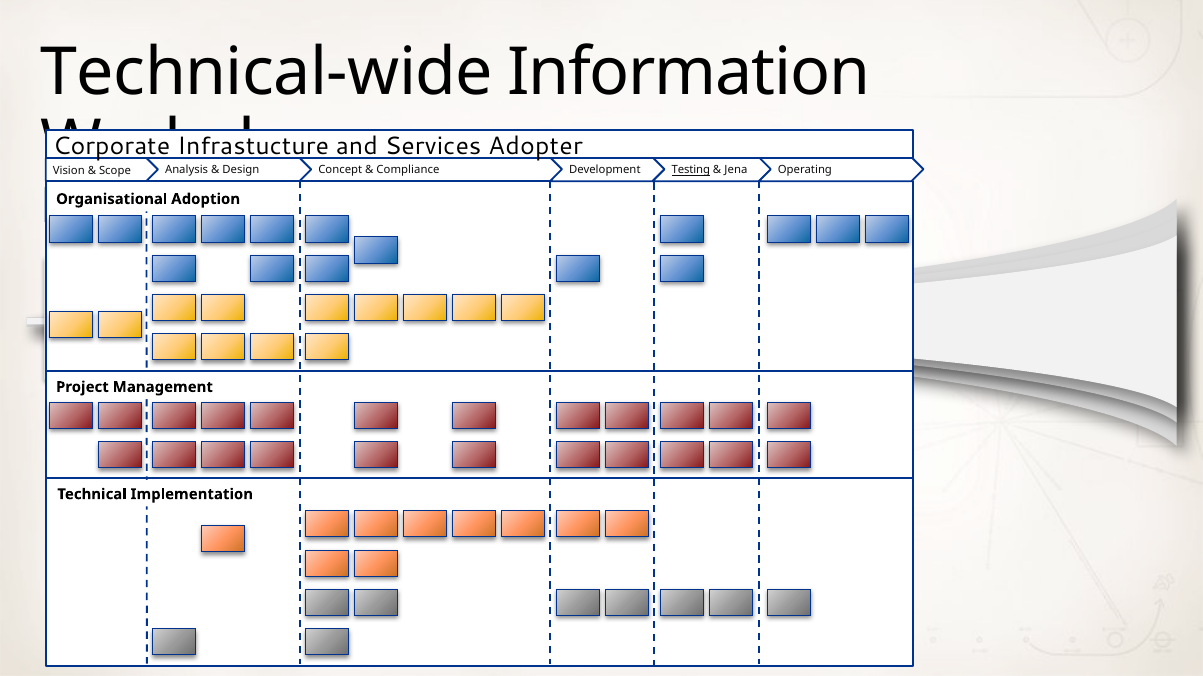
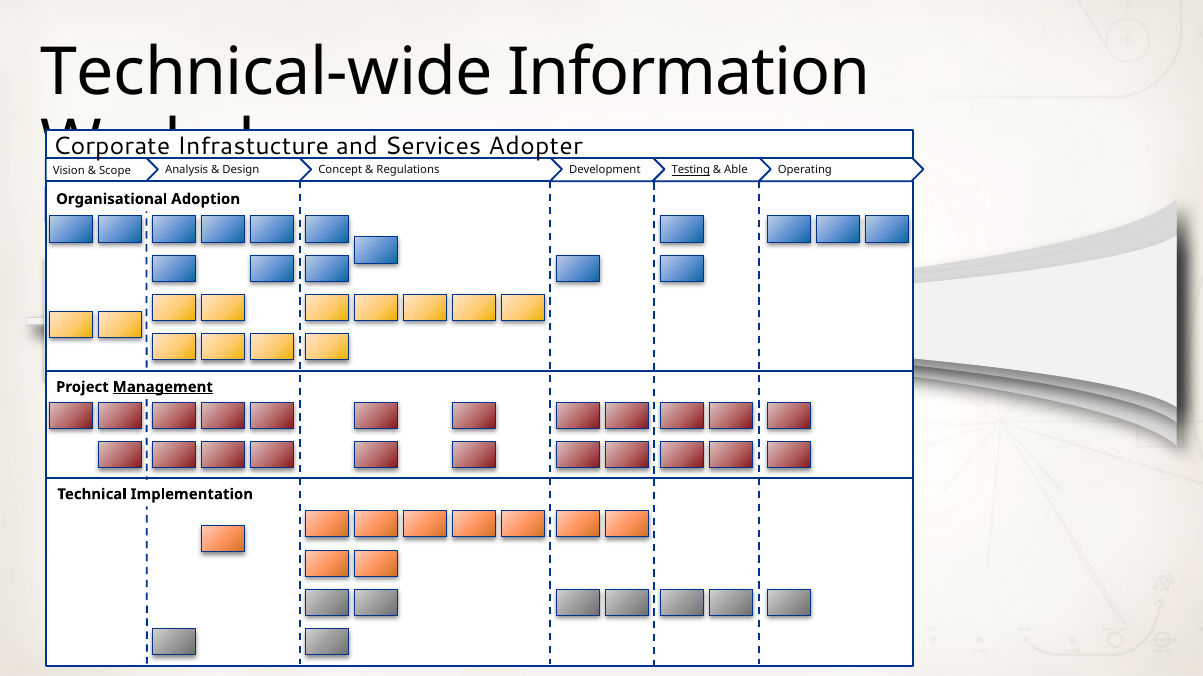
Compliance: Compliance -> Regulations (408, 170)
Jena: Jena -> Able (736, 170)
Management underline: none -> present (163, 387)
